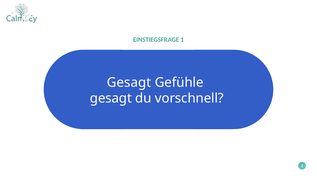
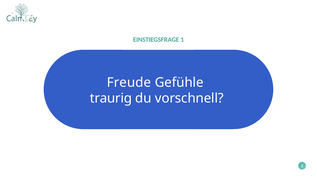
Gesagt: Gesagt -> Freude (129, 82)
gesagt: gesagt -> traurig (111, 98)
